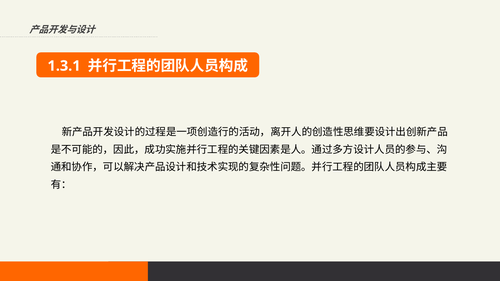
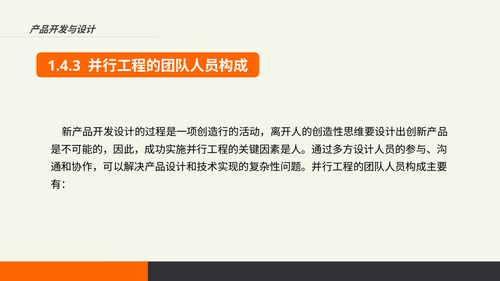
1.3.1: 1.3.1 -> 1.4.3 (64, 66)
